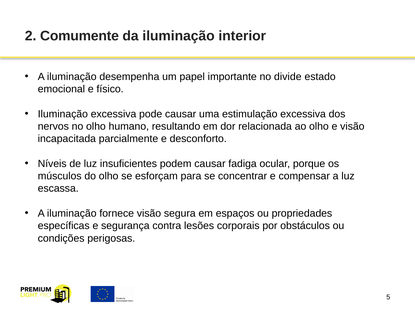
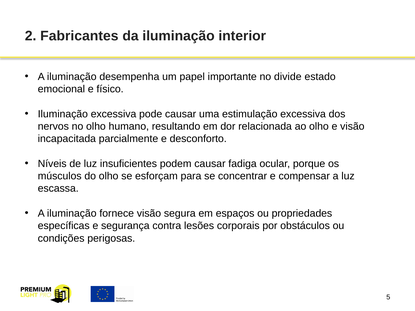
Comumente: Comumente -> Fabricantes (79, 36)
